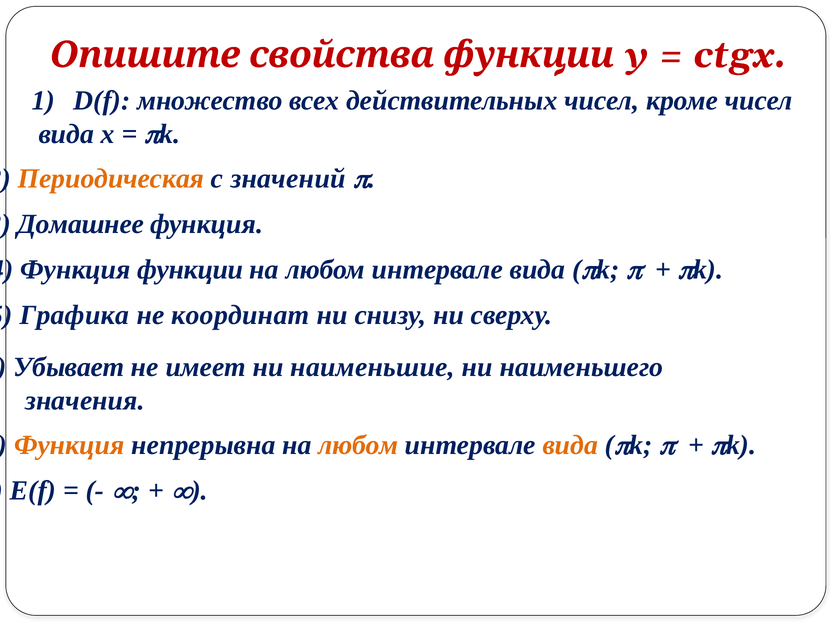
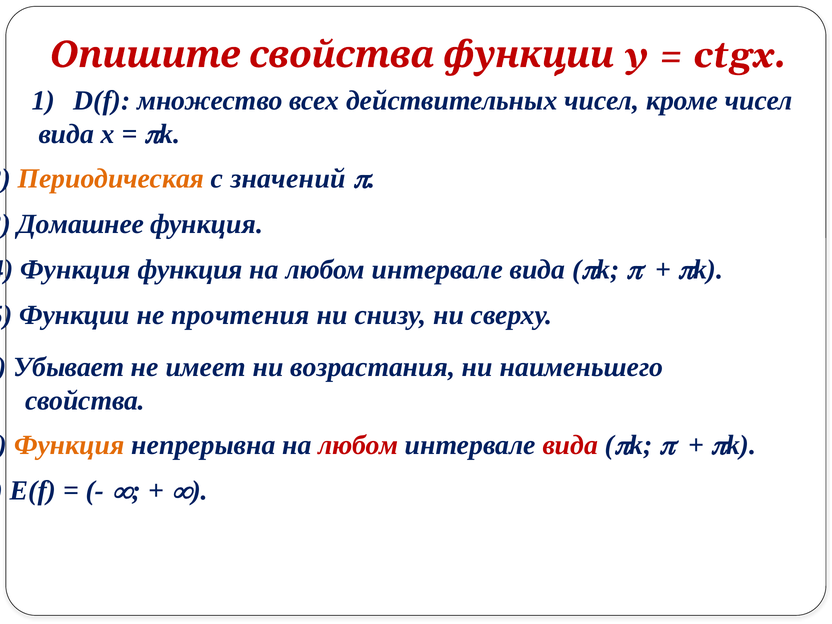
Функция функции: функции -> функция (190, 270)
Графика: Графика -> Функции (75, 315)
координат: координат -> прочтения (240, 315)
наименьшие: наименьшие -> возрастания (373, 367)
значения: значения -> свойства (85, 400)
любом colour: orange -> red (358, 445)
вида colour: orange -> red (570, 445)
